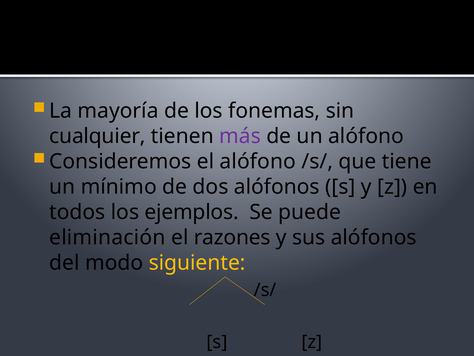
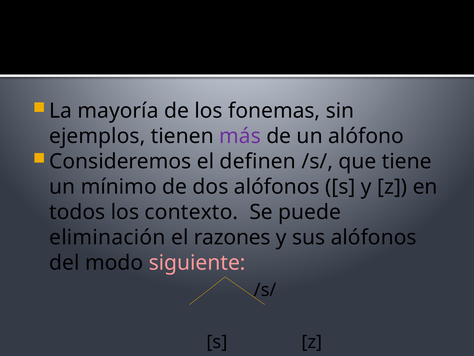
cualquier: cualquier -> ejemplos (97, 136)
el alófono: alófono -> definen (258, 161)
ejemplos: ejemplos -> contexto (191, 212)
siguiente colour: yellow -> pink (197, 263)
